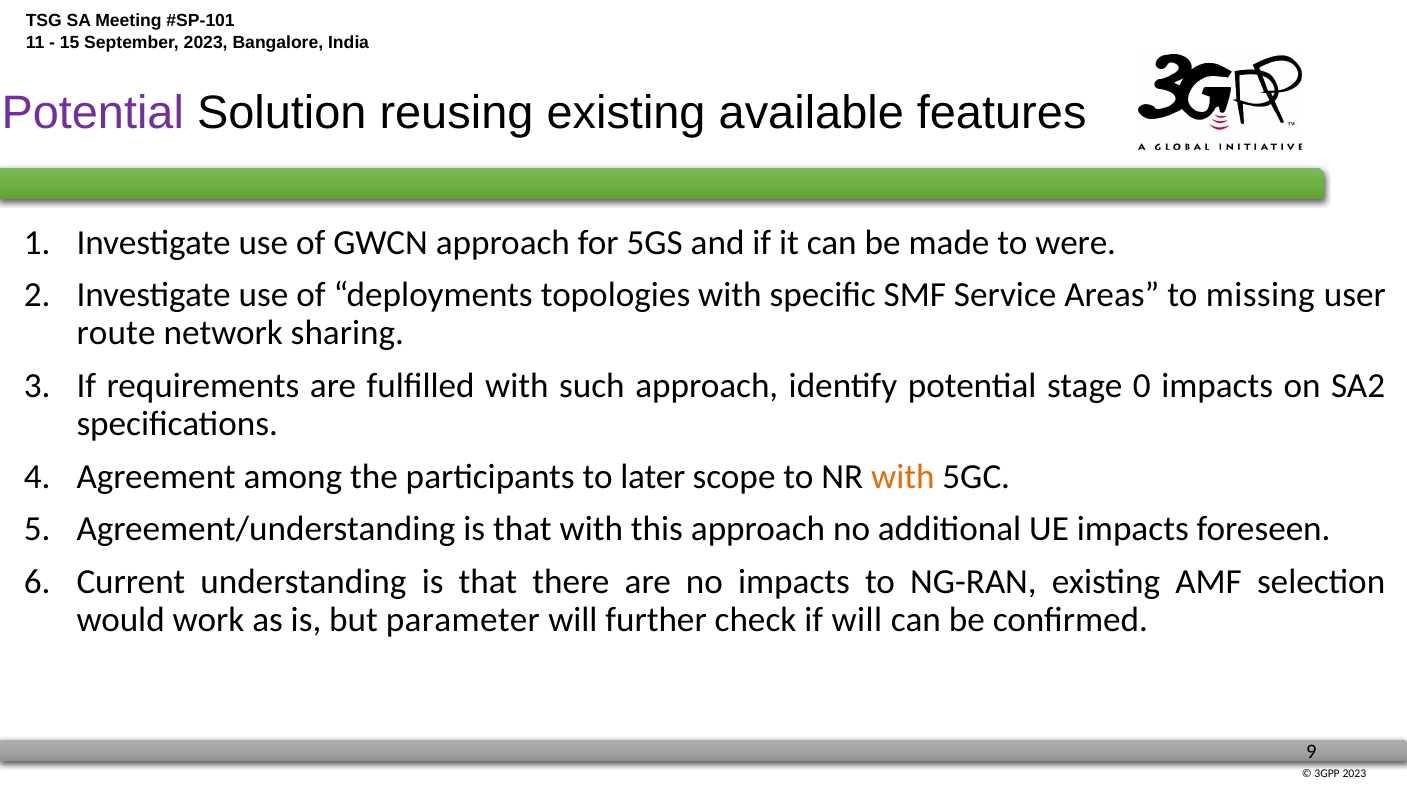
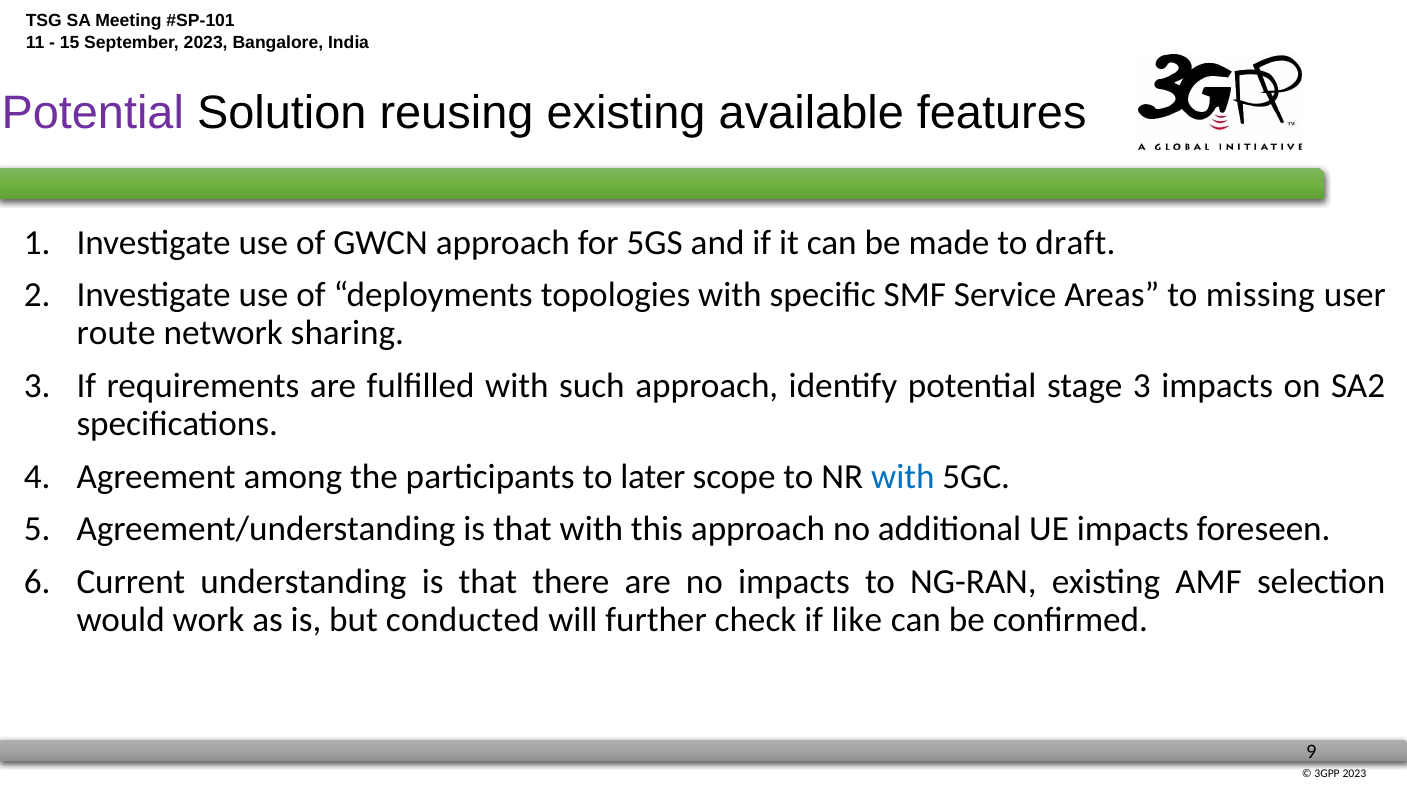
were: were -> draft (1075, 243)
stage 0: 0 -> 3 (1142, 386)
with colour: orange -> blue (903, 477)
parameter: parameter -> conducted (463, 620)
if will: will -> like (857, 620)
